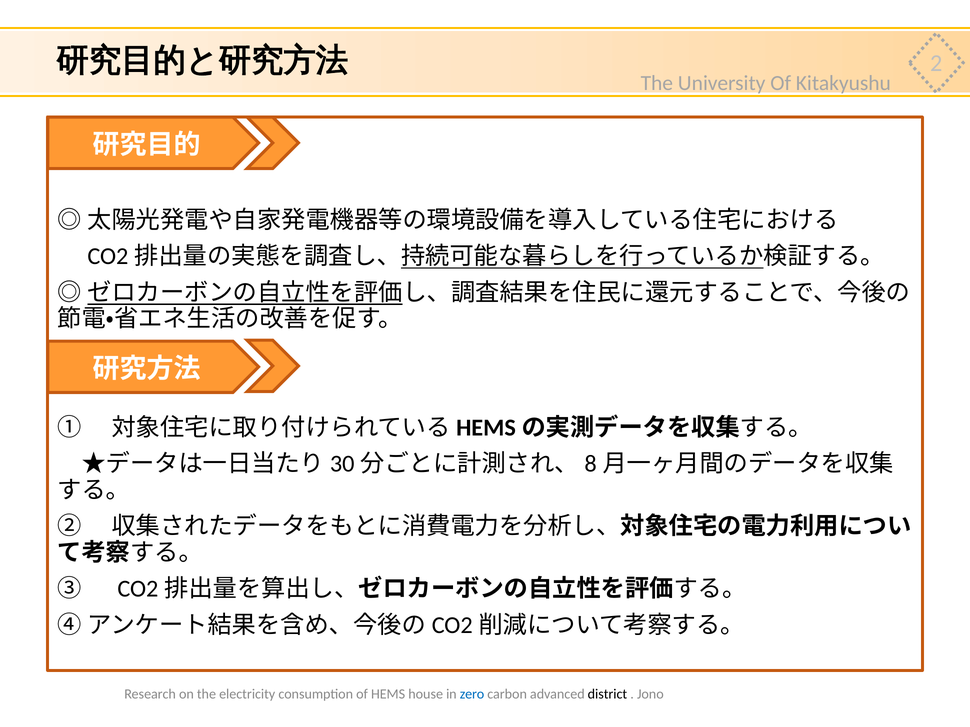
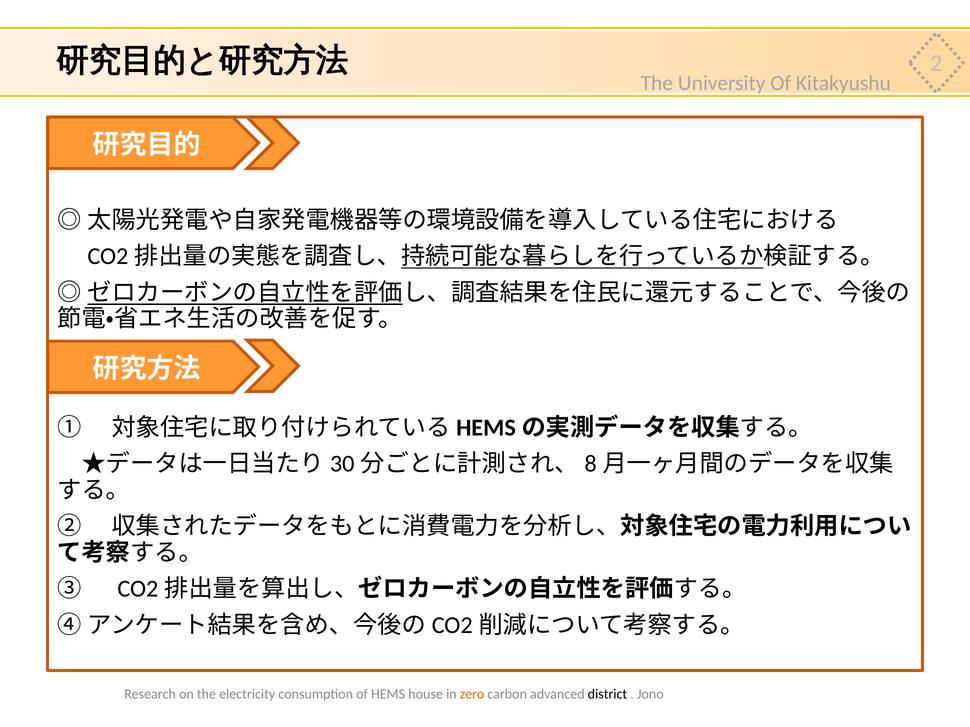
zero colour: blue -> orange (472, 695)
